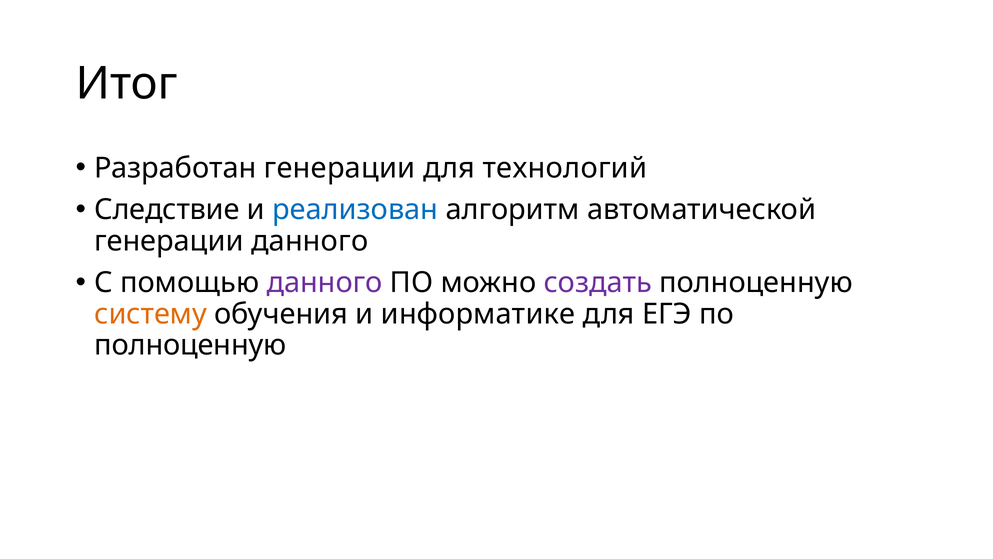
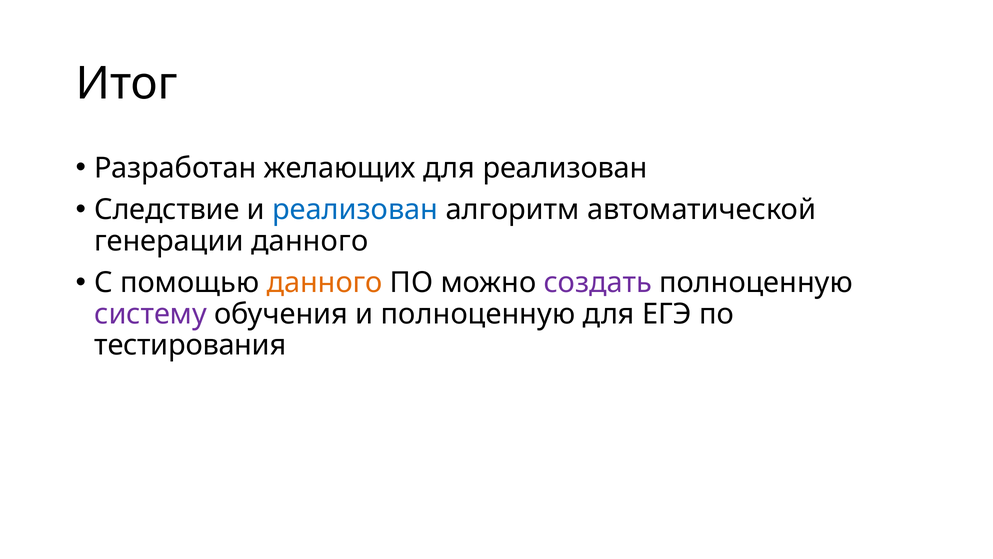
Разработан генерации: генерации -> желающих (340, 168)
для технологий: технологий -> реализован (565, 168)
данного colour: purple -> orange (325, 282)
систему colour: orange -> purple (151, 314)
и информатике: информатике -> полноценную (478, 314)
полноценную: полноценную -> тестирования (190, 345)
